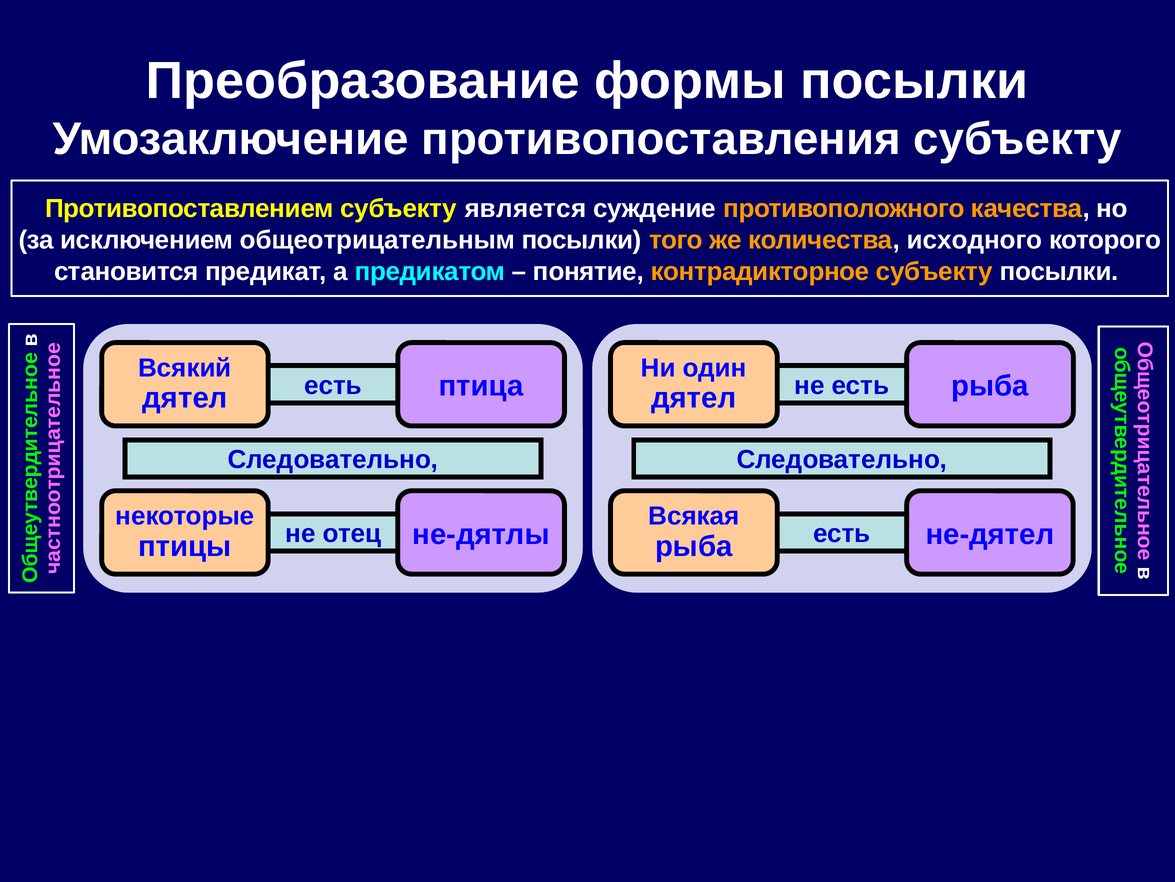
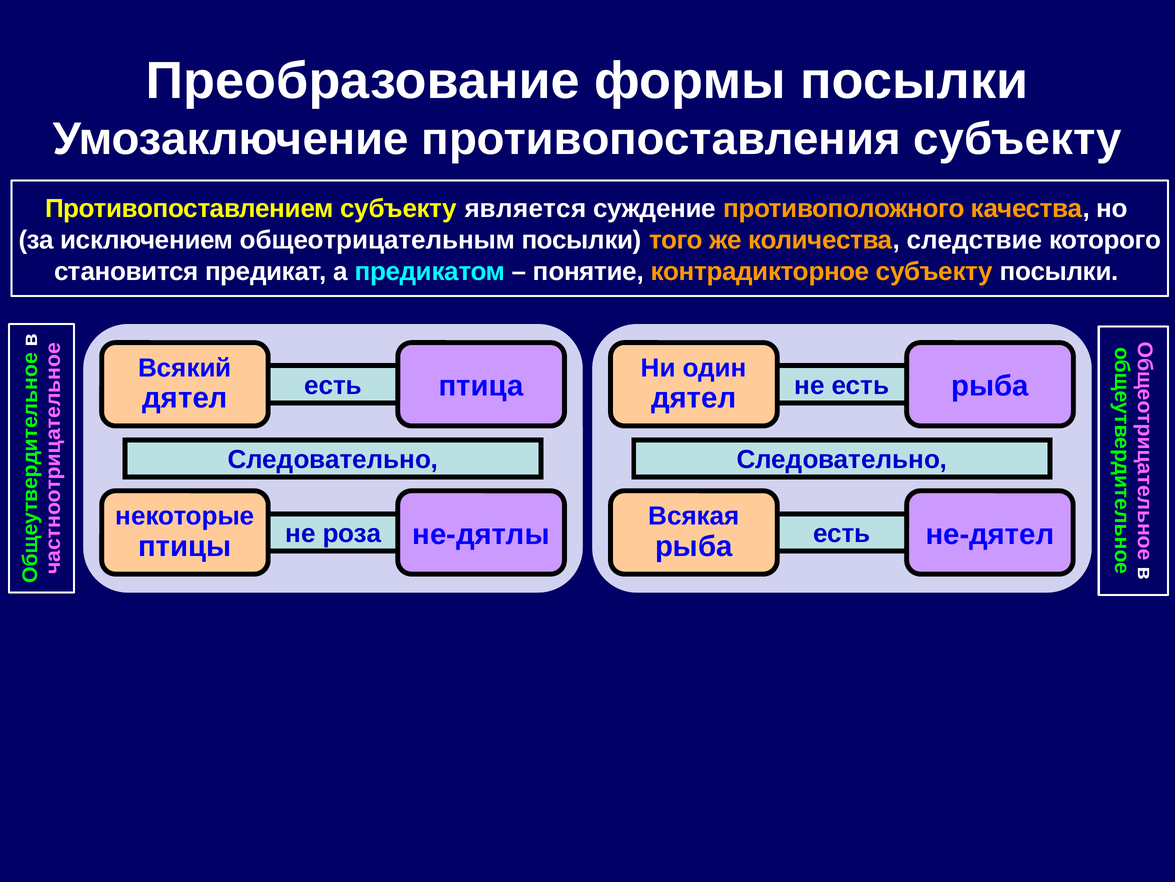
исходного: исходного -> следствие (975, 240)
отец: отец -> роза (352, 533)
